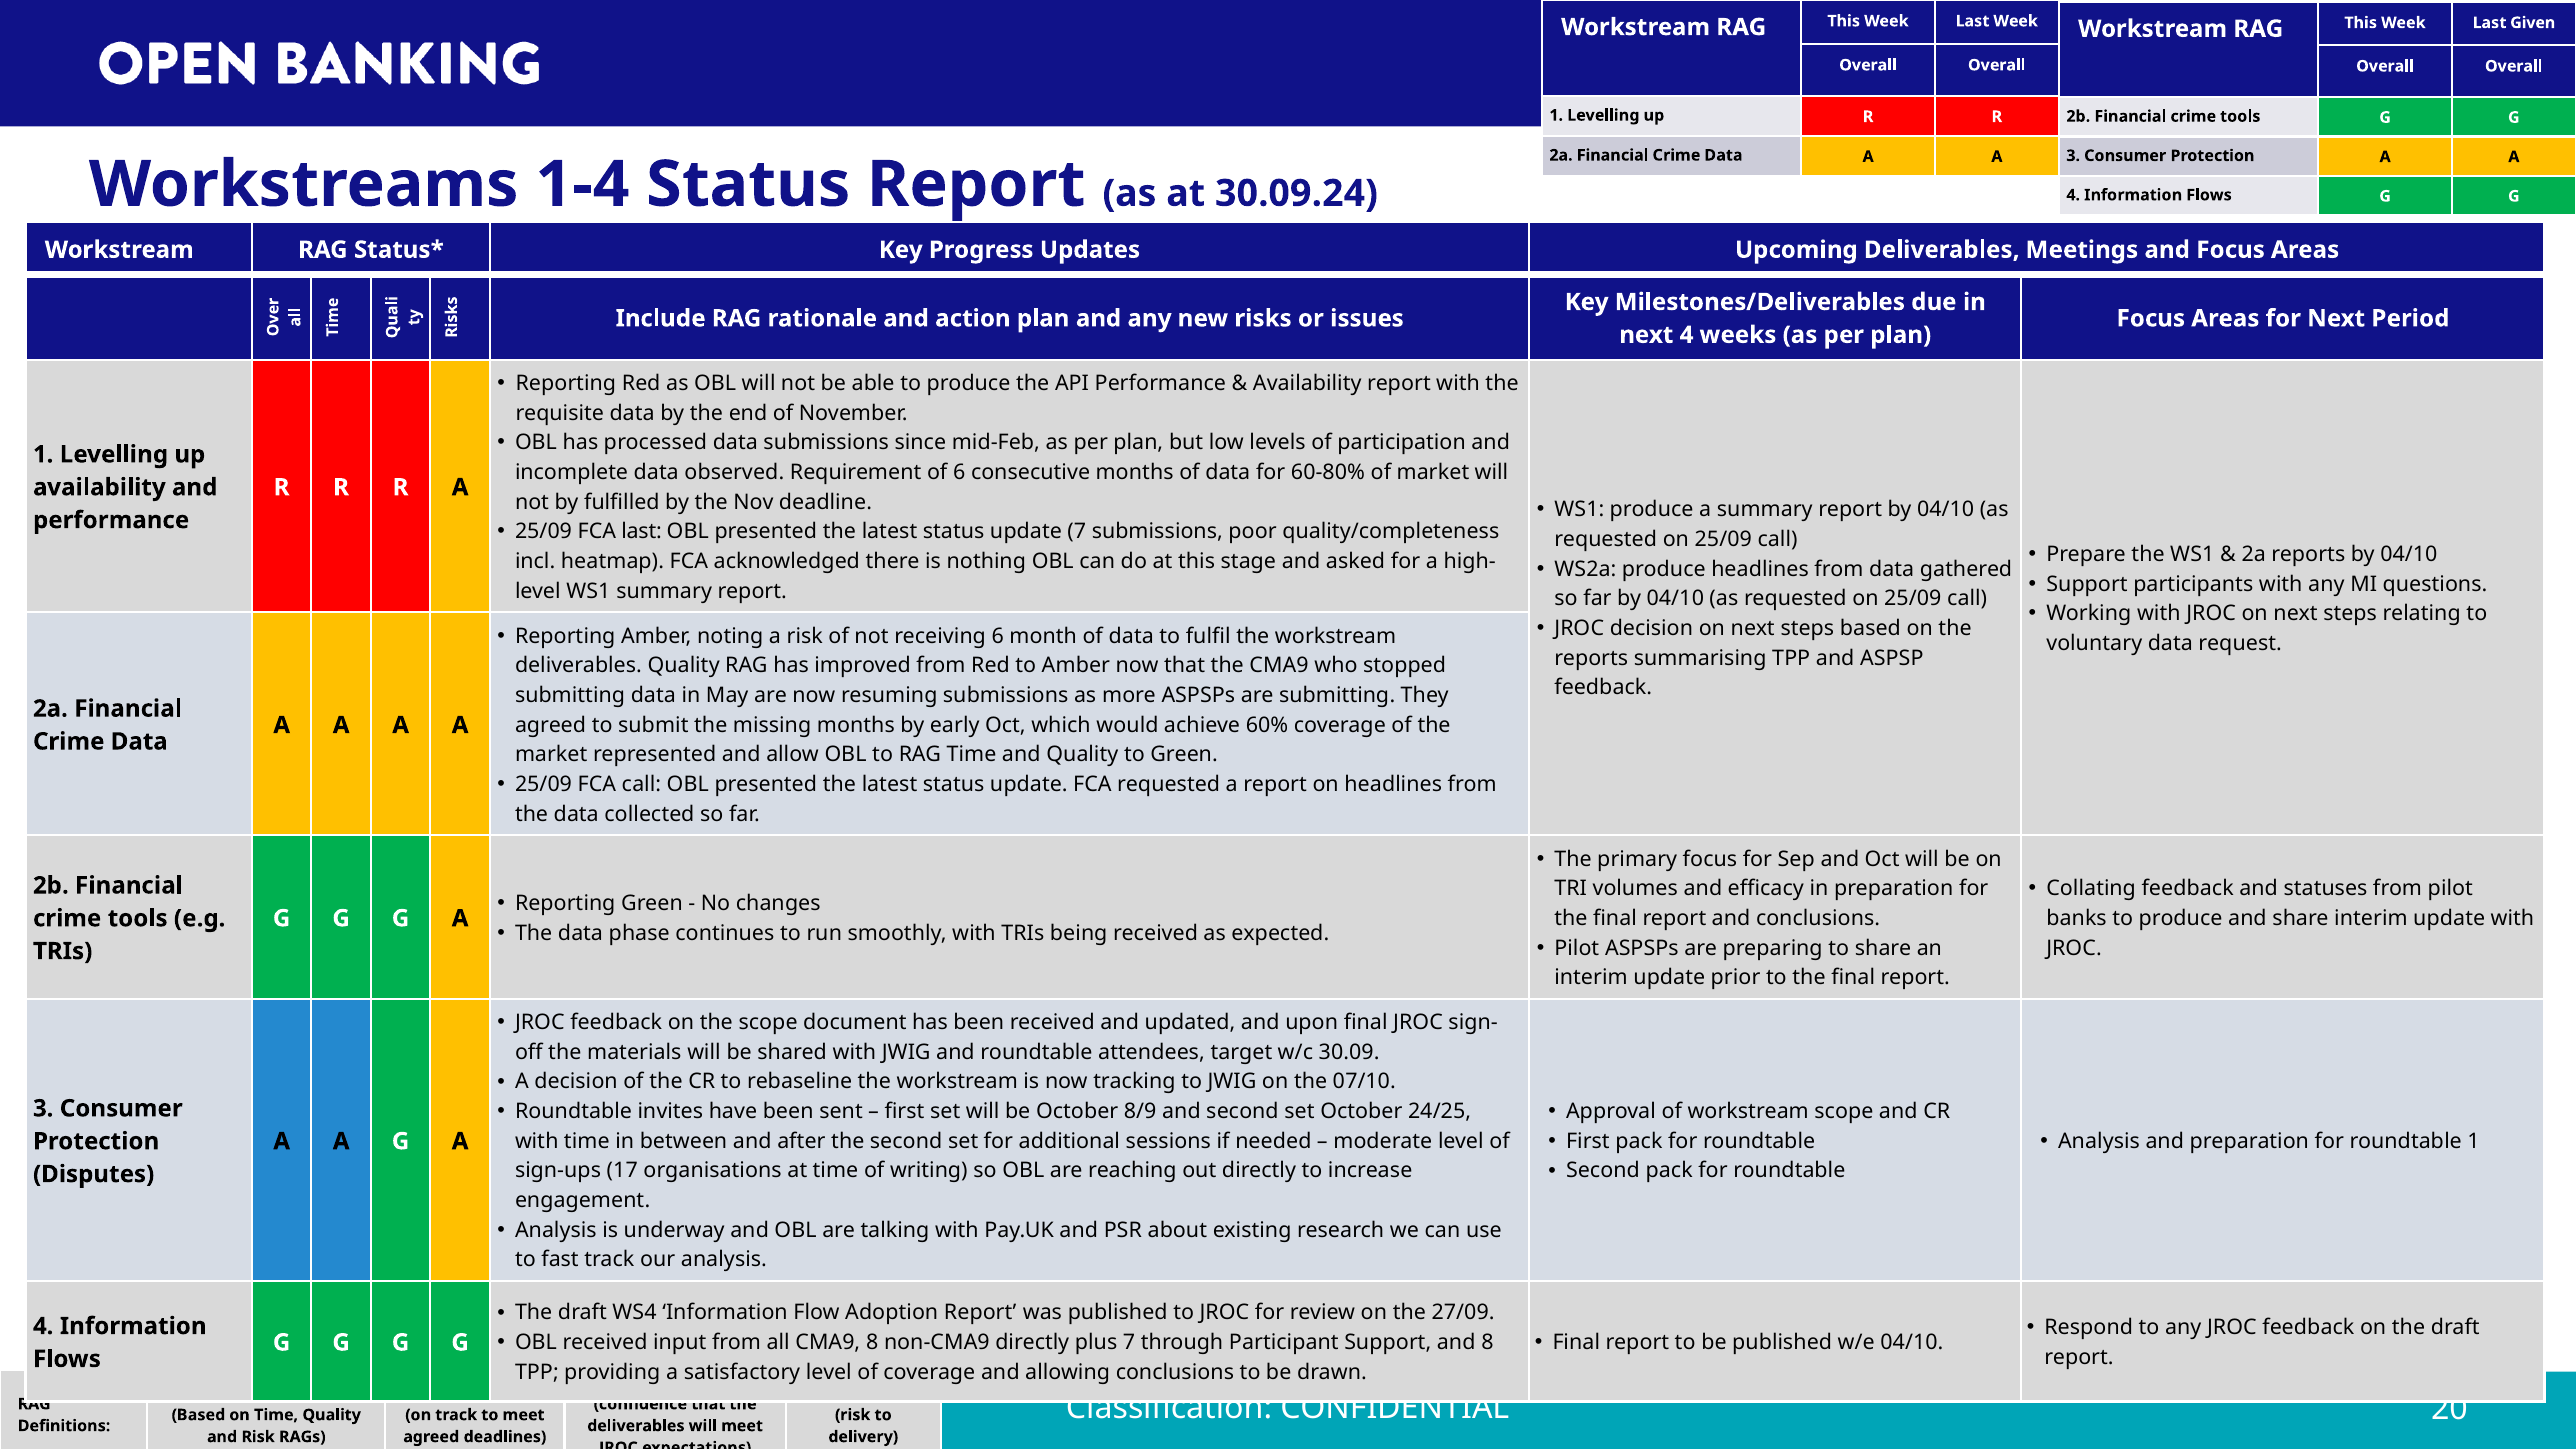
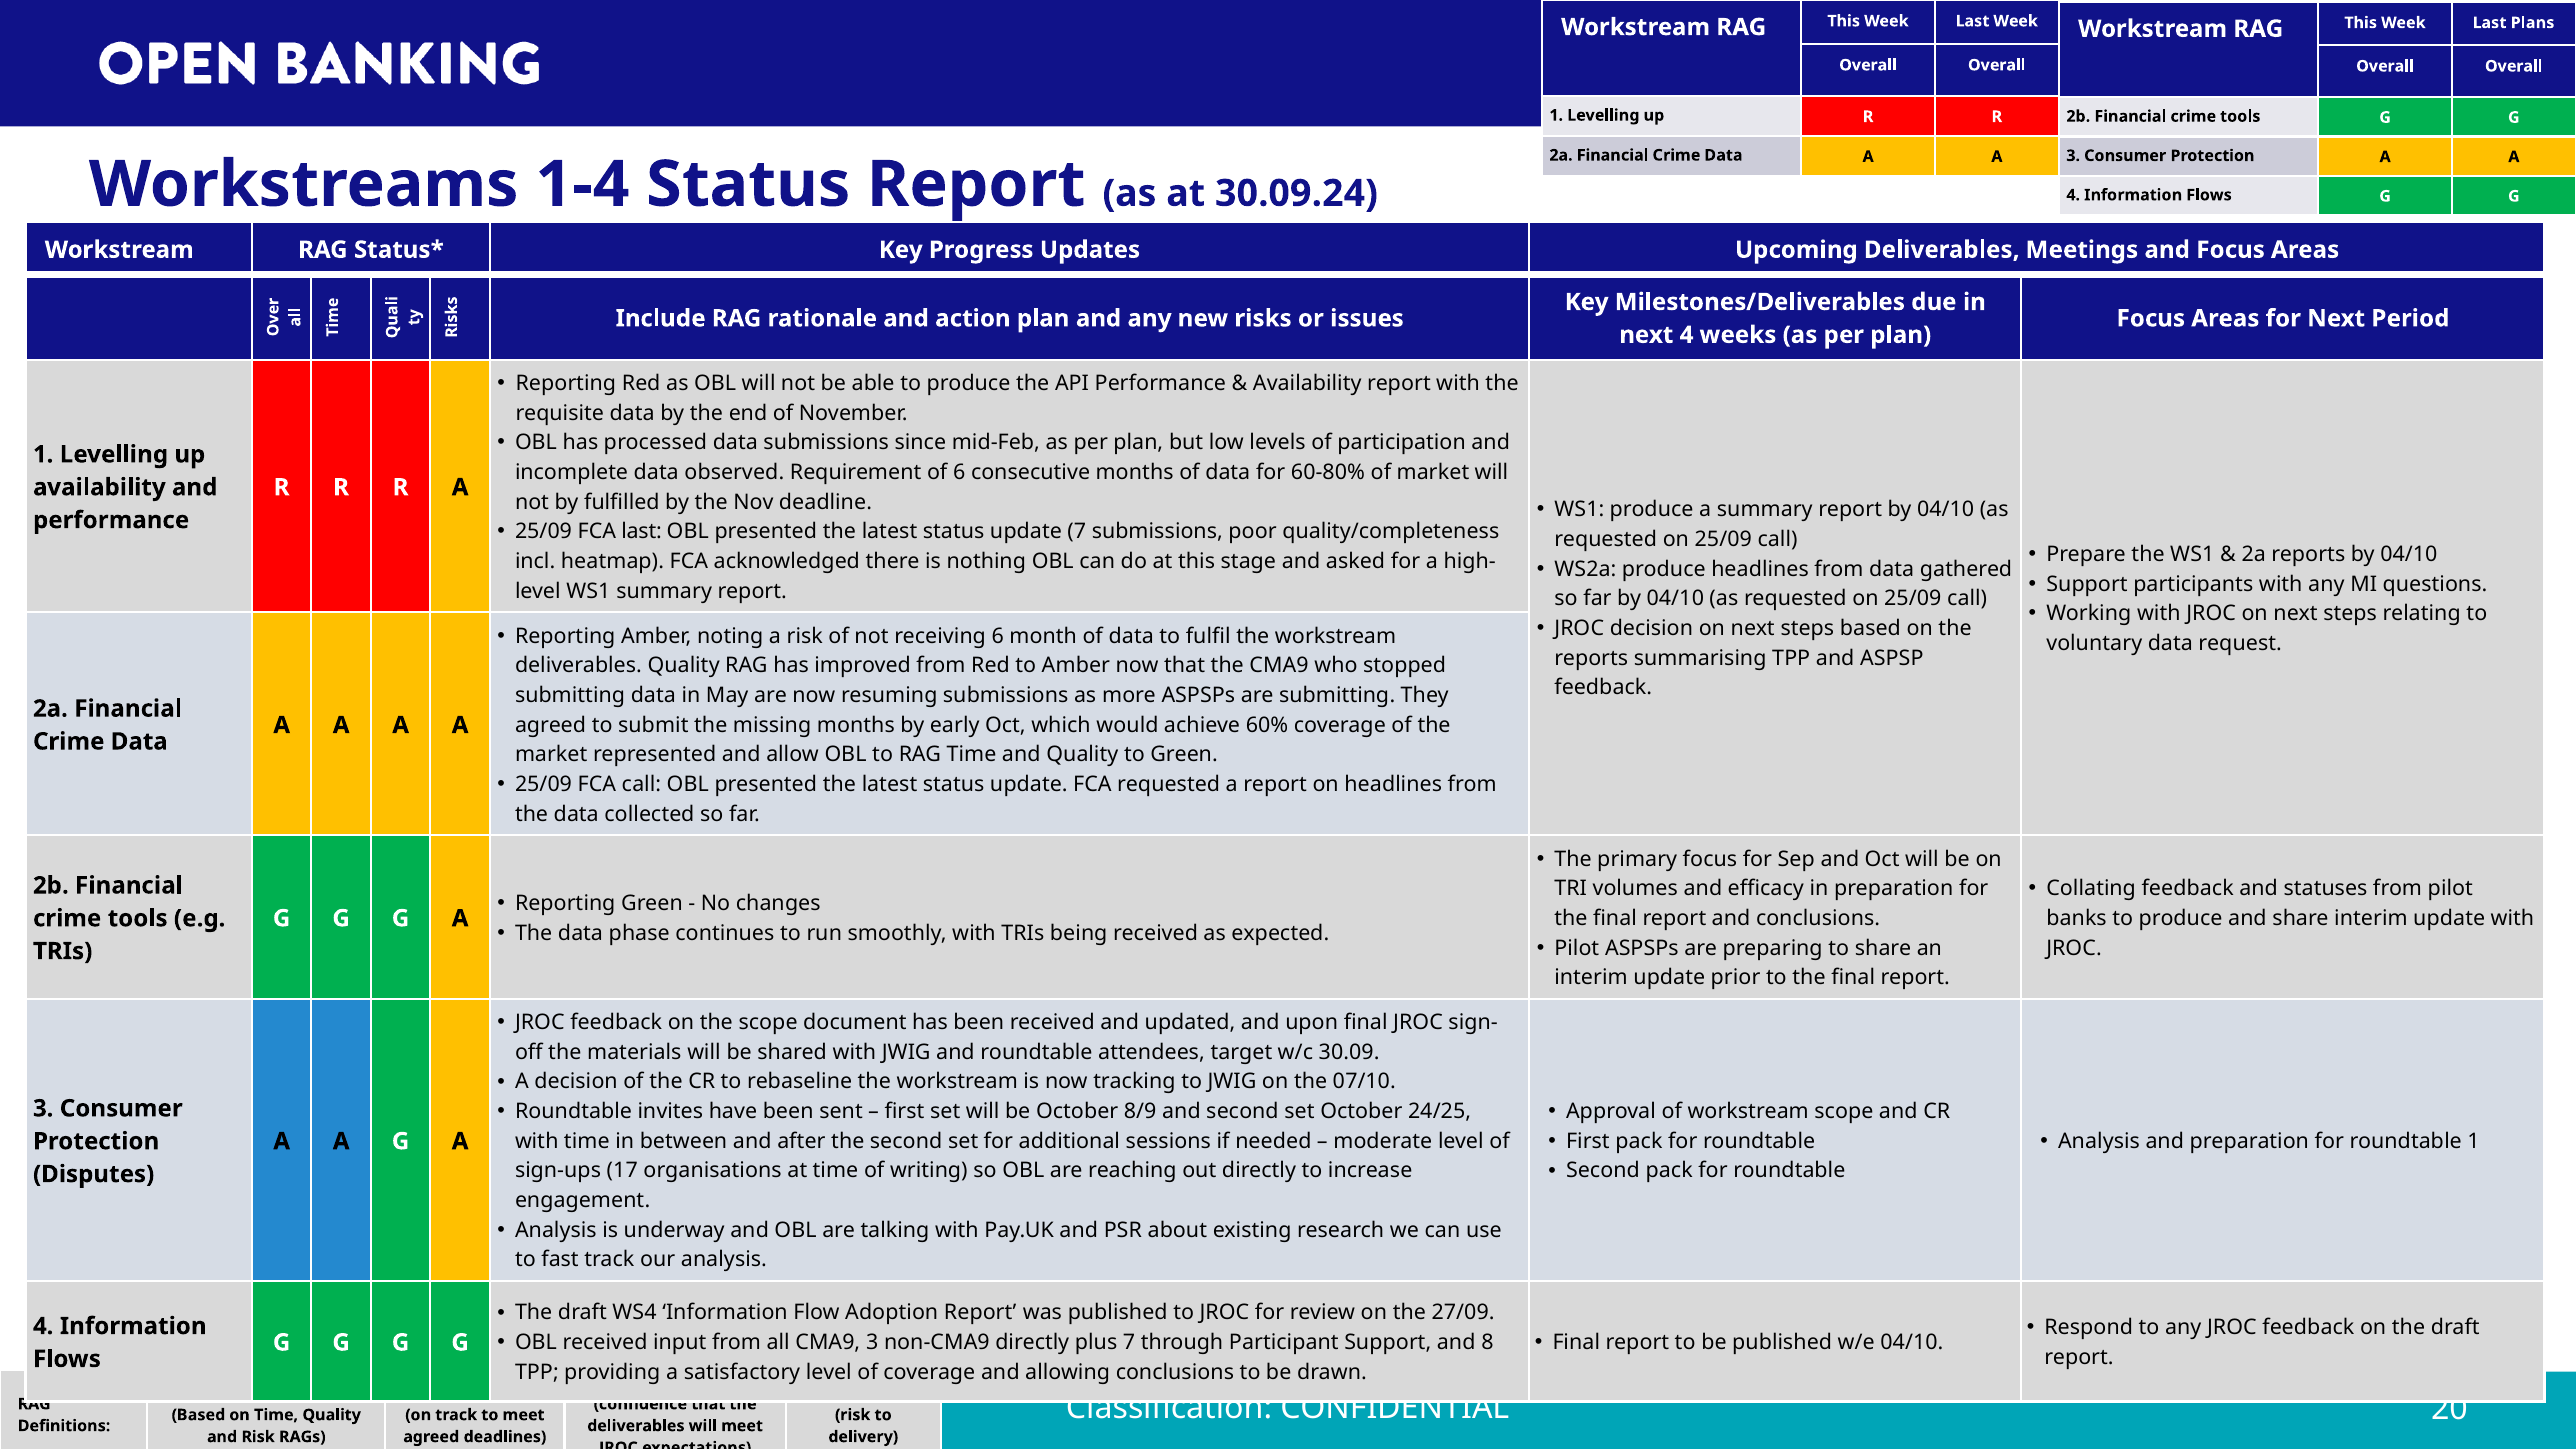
Given: Given -> Plans (2533, 23)
CMA9 8: 8 -> 3 (872, 1342)
